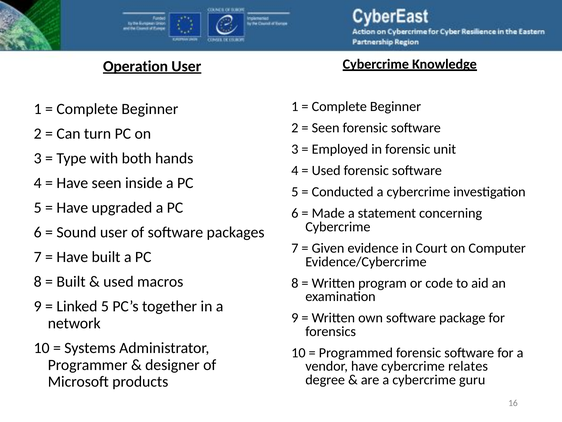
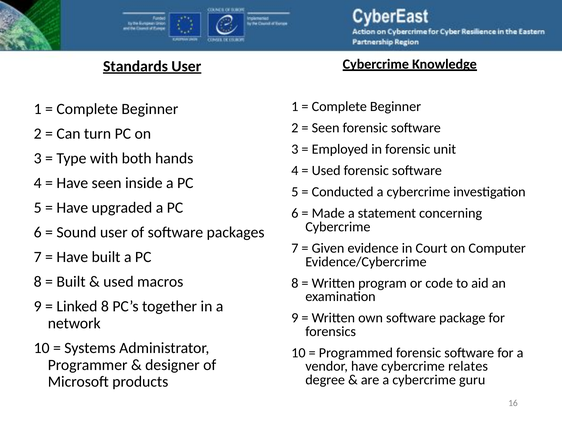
Operation: Operation -> Standards (135, 66)
Linked 5: 5 -> 8 (105, 306)
